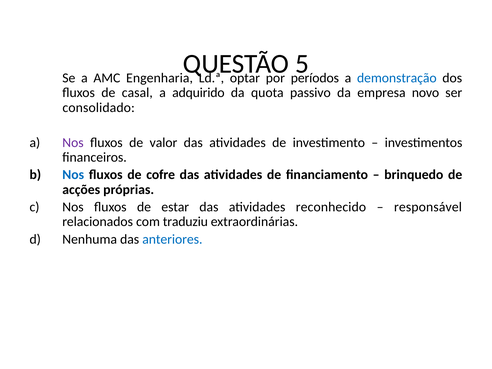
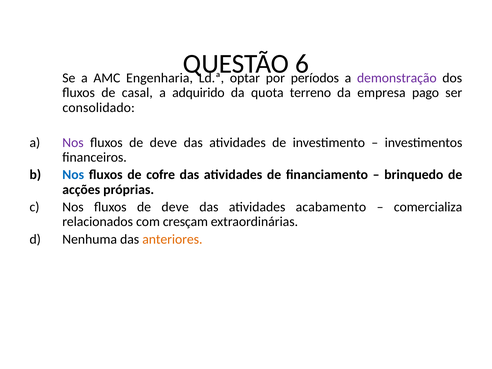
5: 5 -> 6 (302, 64)
demonstração colour: blue -> purple (397, 78)
passivo: passivo -> terreno (310, 93)
novo: novo -> pago (426, 93)
valor: valor -> deve (163, 143)
estar: estar -> deve (175, 207)
reconhecido: reconhecido -> acabamento (331, 207)
responsável: responsável -> comercializa (428, 207)
traduziu: traduziu -> cresçam (185, 222)
anteriores colour: blue -> orange (172, 239)
